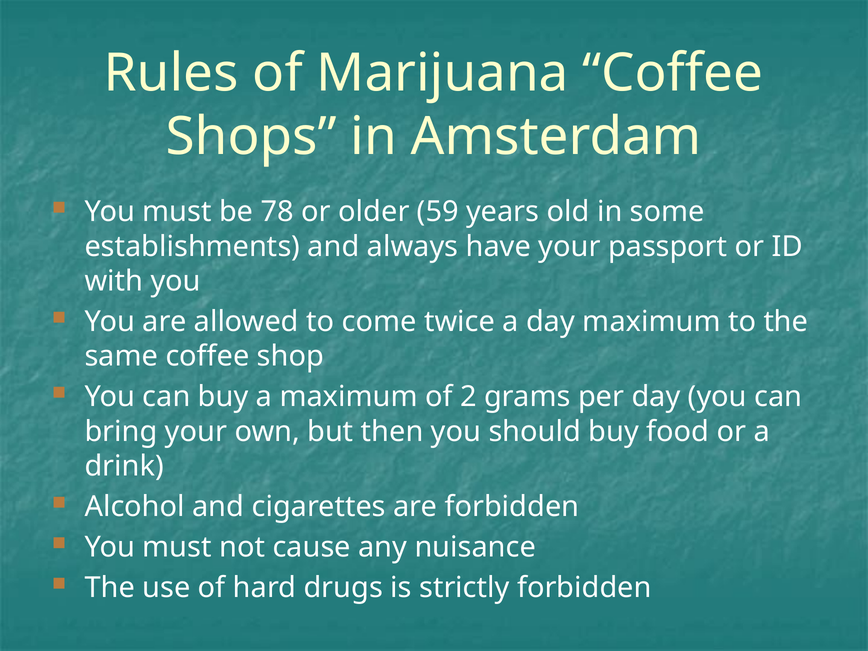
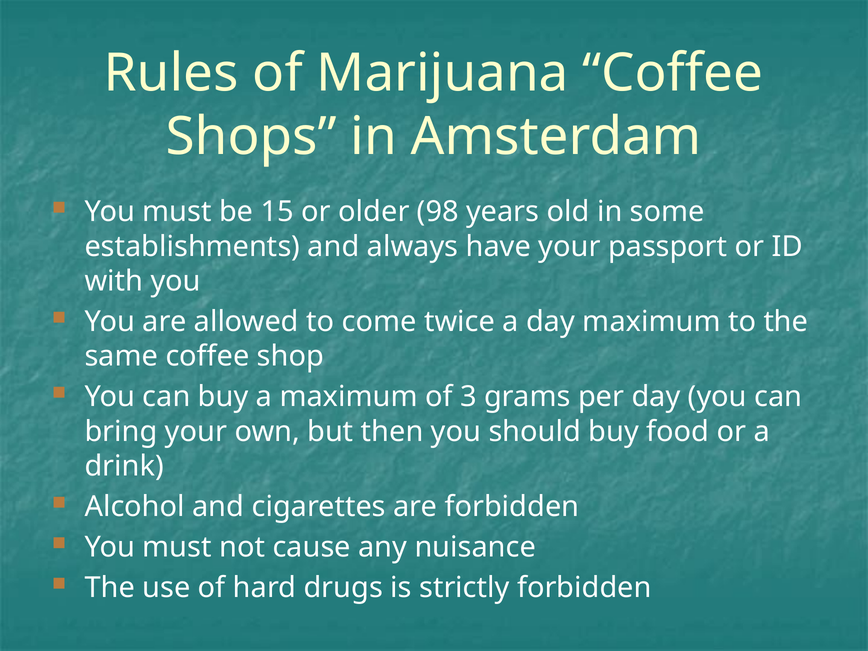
78: 78 -> 15 (277, 212)
59: 59 -> 98 (438, 212)
2: 2 -> 3 (468, 397)
